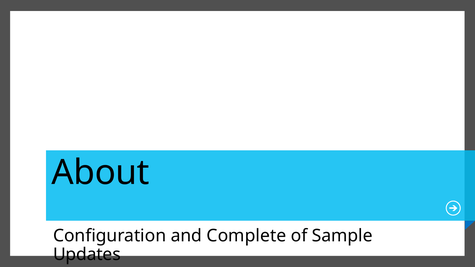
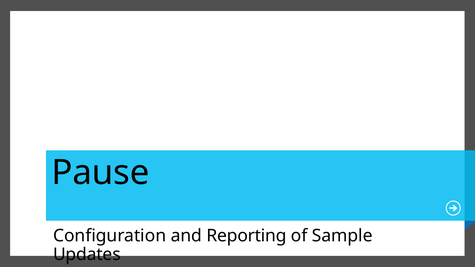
About: About -> Pause (100, 173)
Complete: Complete -> Reporting (247, 236)
